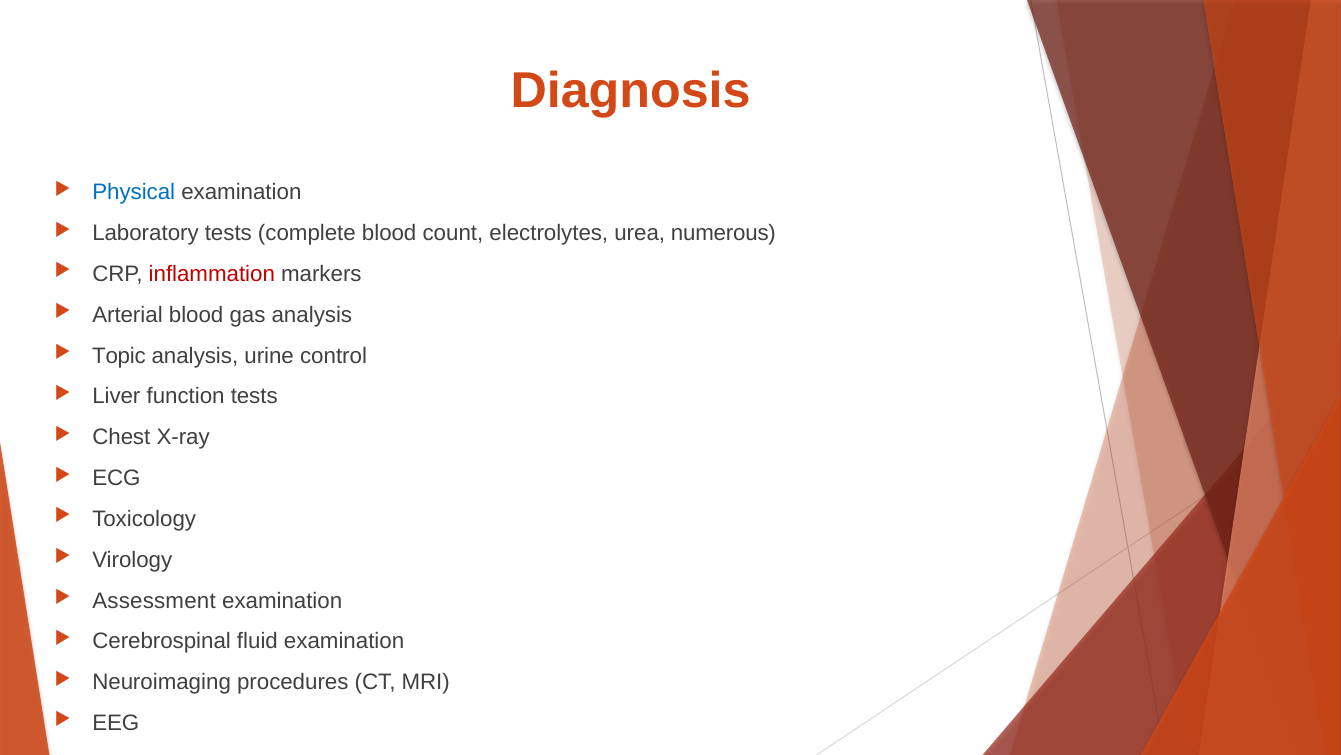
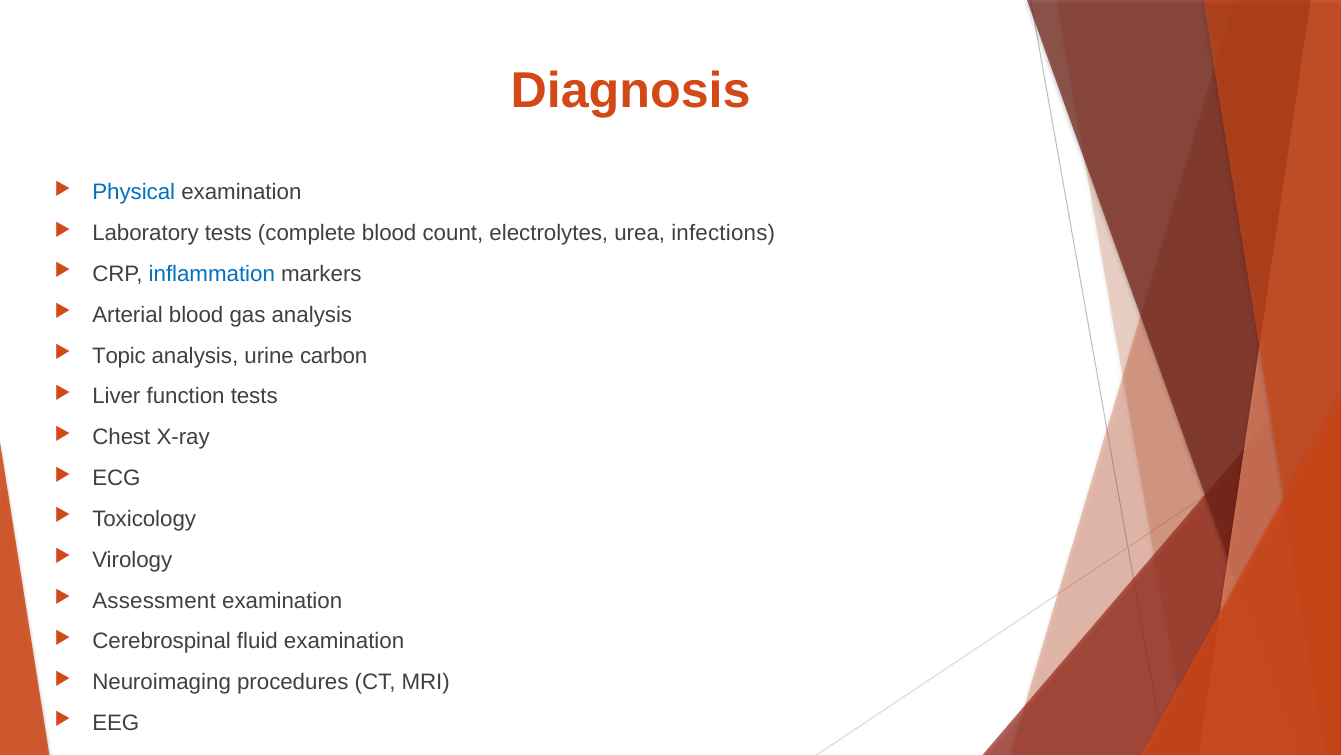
numerous: numerous -> infections (723, 233)
inflammation colour: red -> blue (212, 274)
control: control -> carbon (334, 355)
